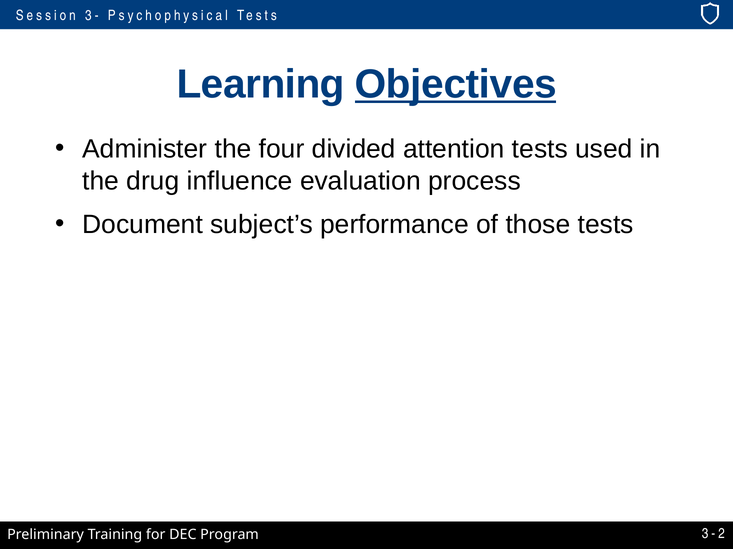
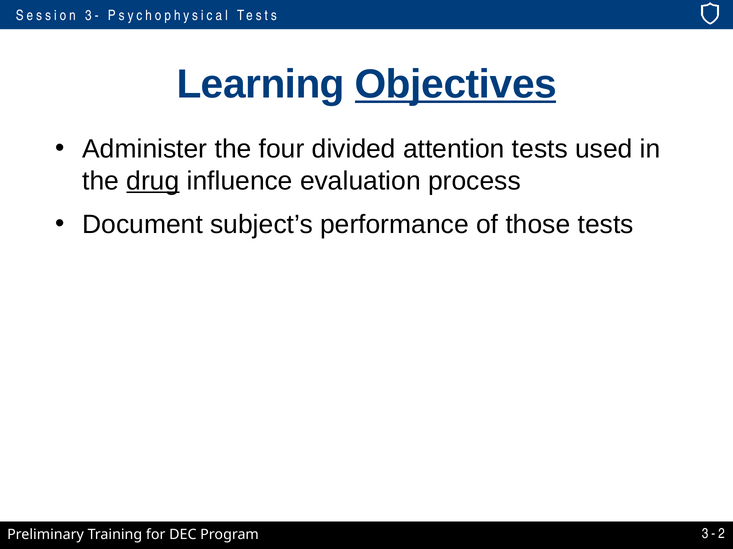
drug underline: none -> present (153, 181)
